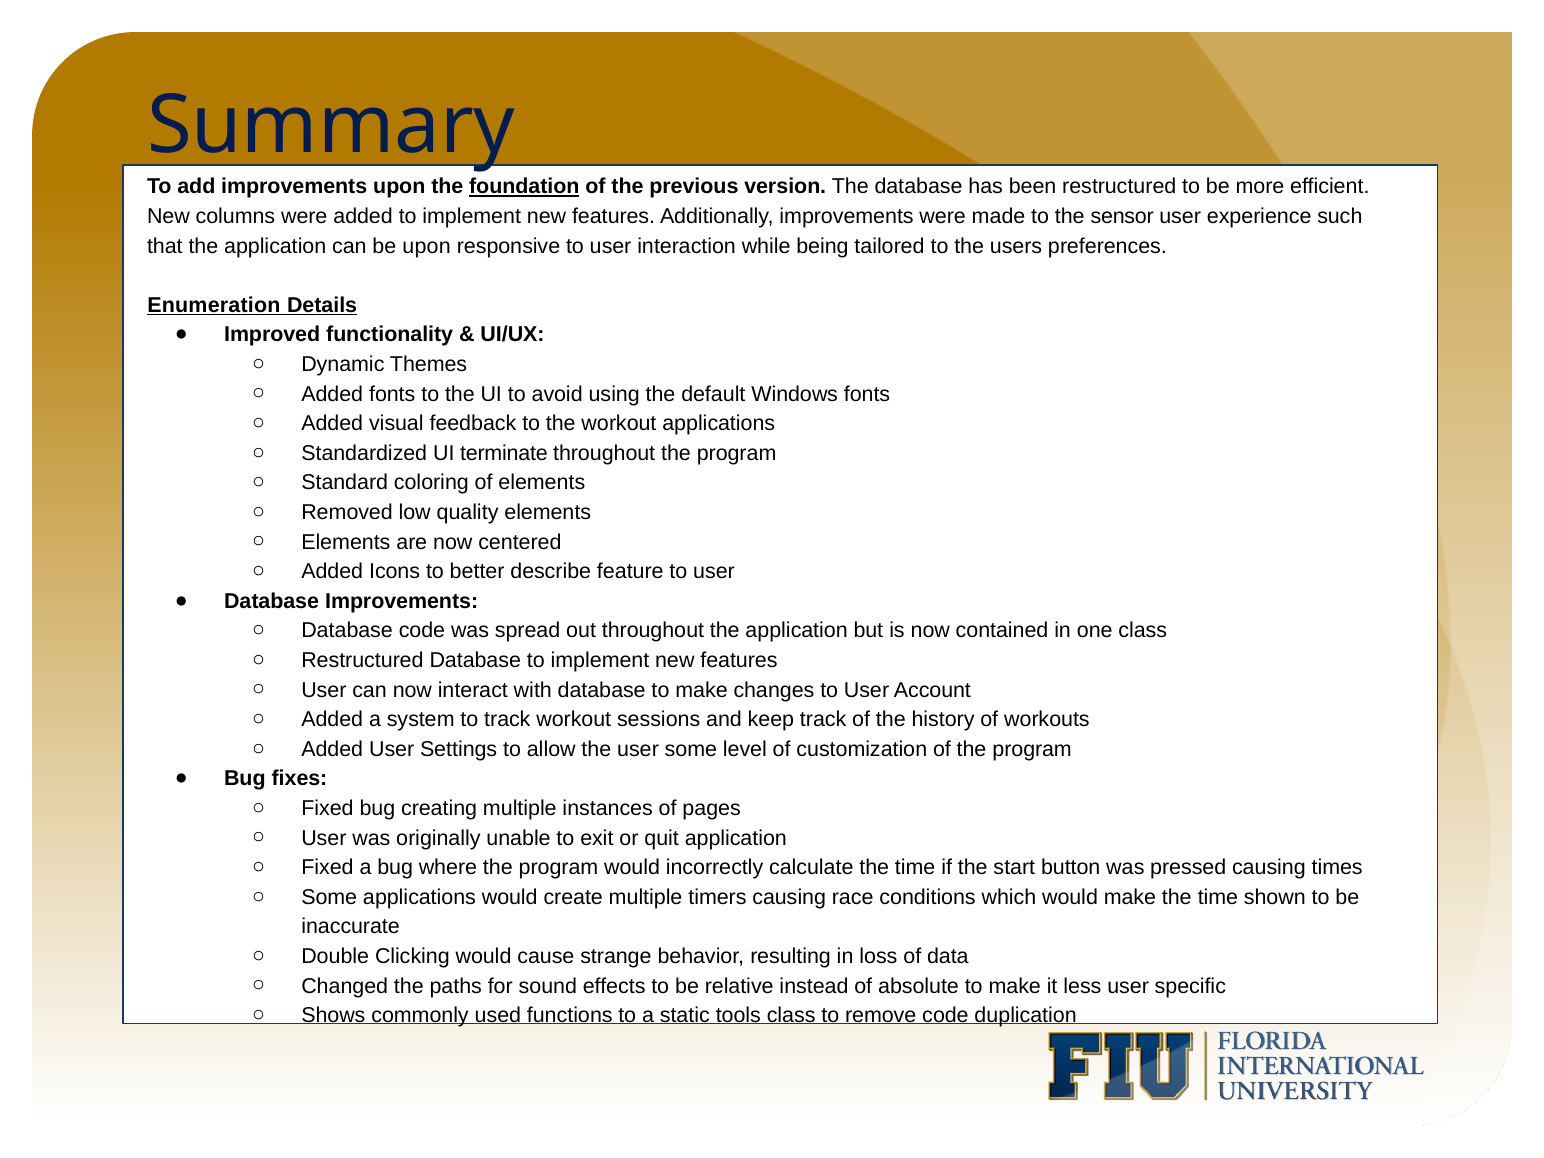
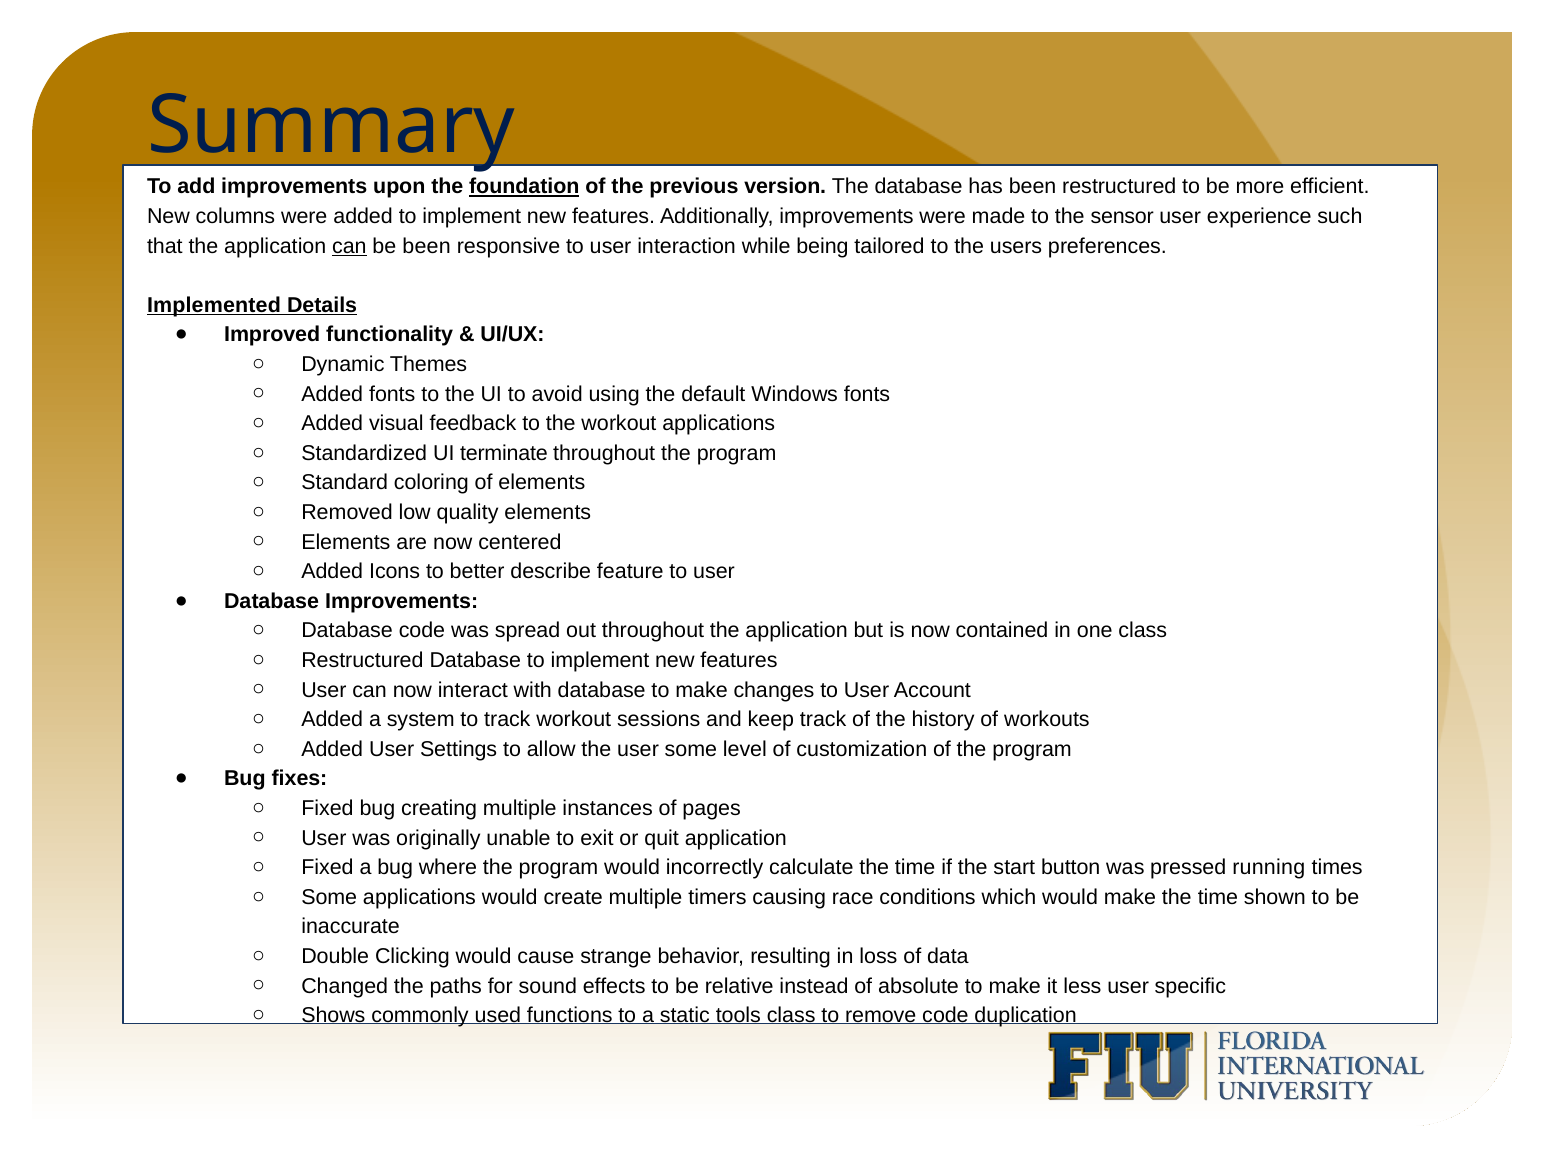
can underline: none -> present (349, 246)
be upon: upon -> been (427, 246)
Enumeration: Enumeration -> Implemented (214, 305)
pressed causing: causing -> running (1269, 868)
